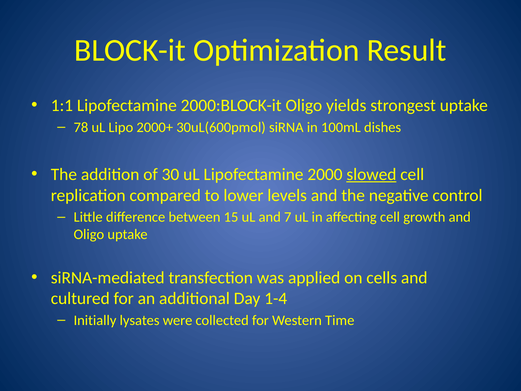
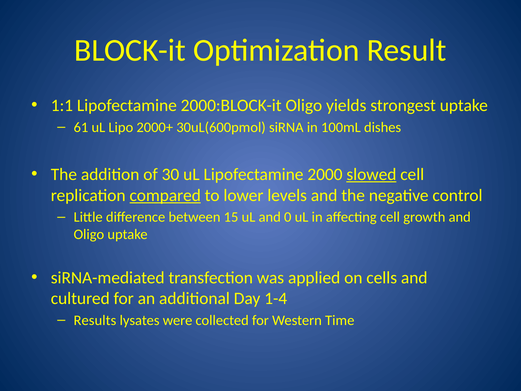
78: 78 -> 61 (81, 127)
compared underline: none -> present (165, 195)
7: 7 -> 0 (288, 217)
Initially: Initially -> Results (95, 320)
